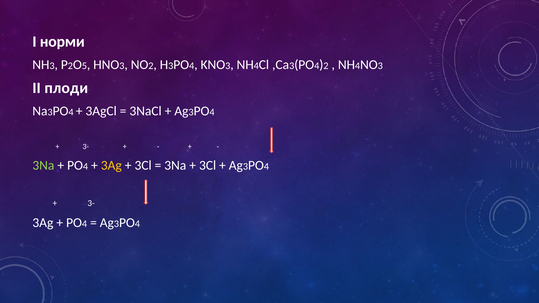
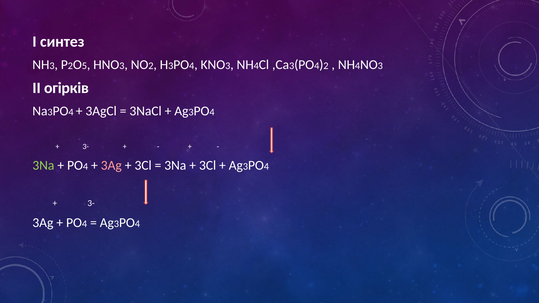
норми: норми -> синтез (62, 42)
плоди: плоди -> огірків (66, 88)
3Ag colour: yellow -> pink (111, 166)
